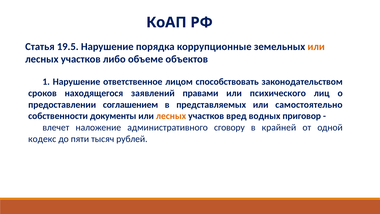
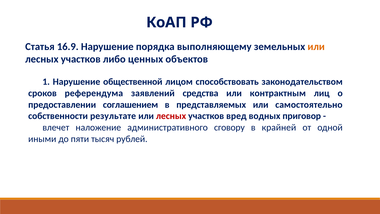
19.5: 19.5 -> 16.9 (68, 47)
коррупционные: коррупционные -> выполняющему (214, 47)
объеме: объеме -> ценных (146, 59)
ответственное: ответственное -> общественной (133, 82)
находящегося: находящегося -> референдума (94, 93)
правами: правами -> средства (201, 93)
психического: психического -> контрактным (278, 93)
документы: документы -> результате (113, 116)
лесных colour: orange -> red (171, 116)
кодекс: кодекс -> иными (42, 139)
